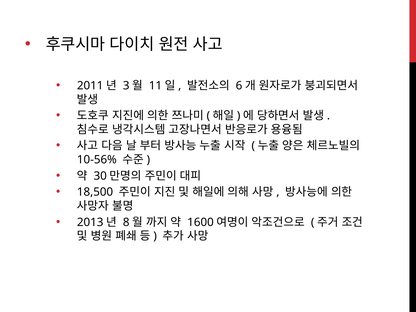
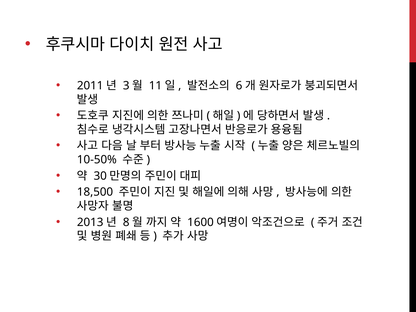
10-56%: 10-56% -> 10-50% (97, 160)
